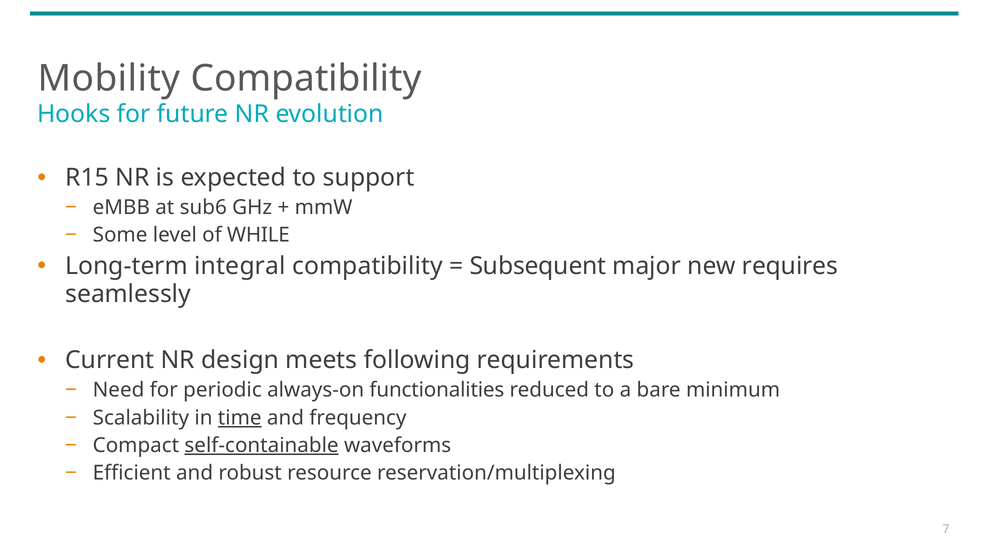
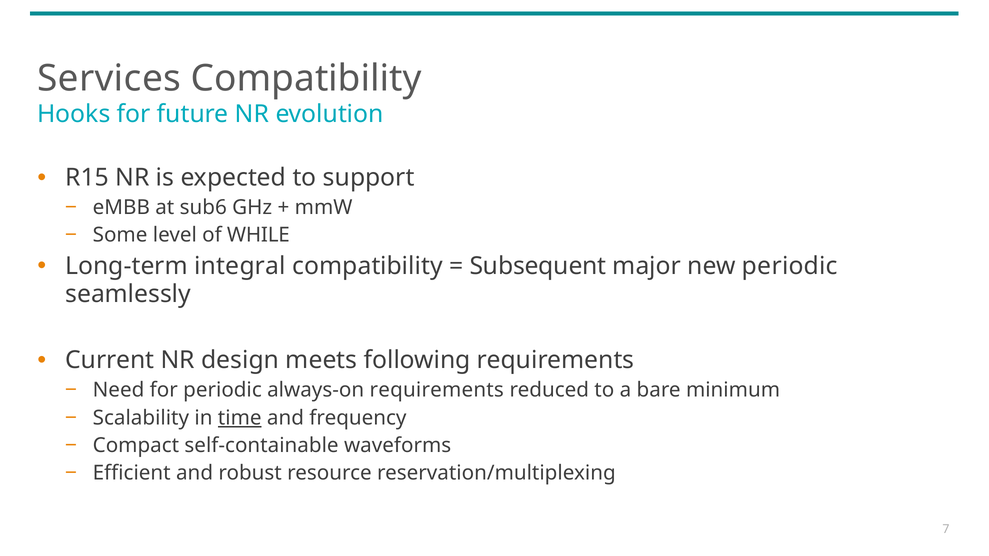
Mobility: Mobility -> Services (109, 79)
new requires: requires -> periodic (790, 266)
always-on functionalities: functionalities -> requirements (437, 390)
self-containable underline: present -> none (262, 446)
